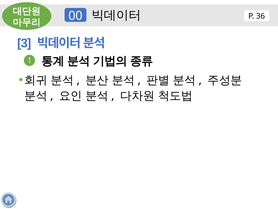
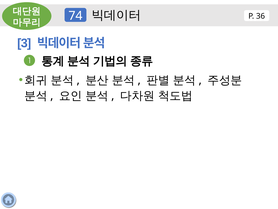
00: 00 -> 74 (76, 16)
